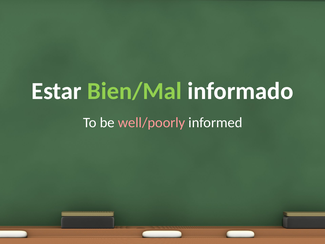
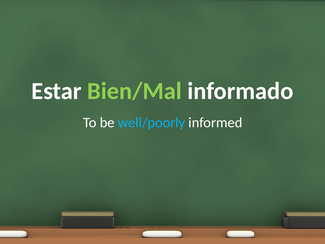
well/poorly colour: pink -> light blue (152, 122)
